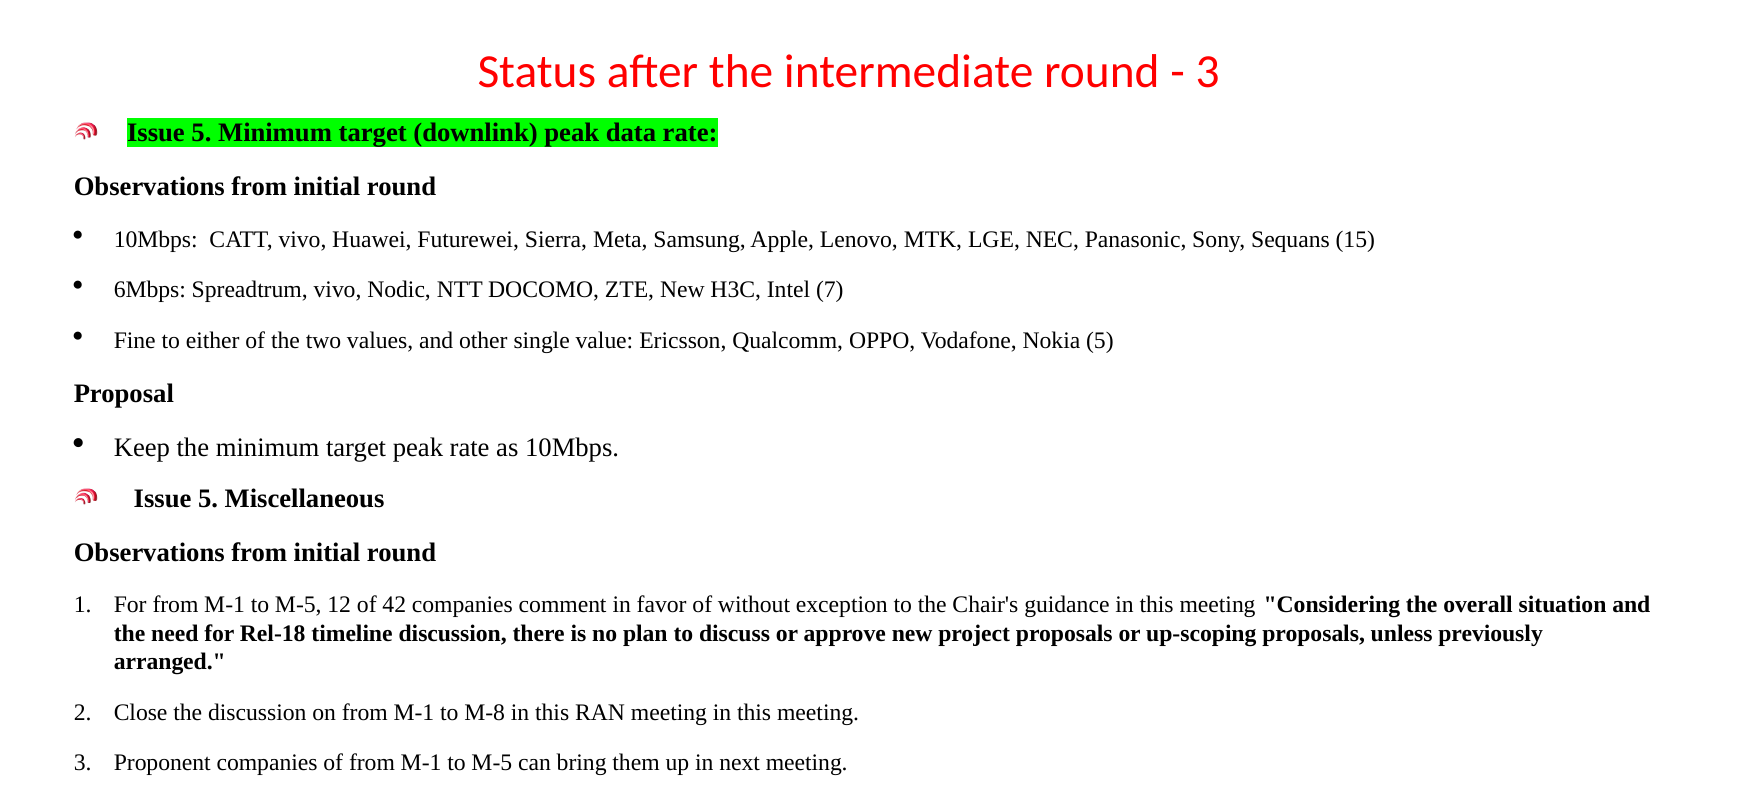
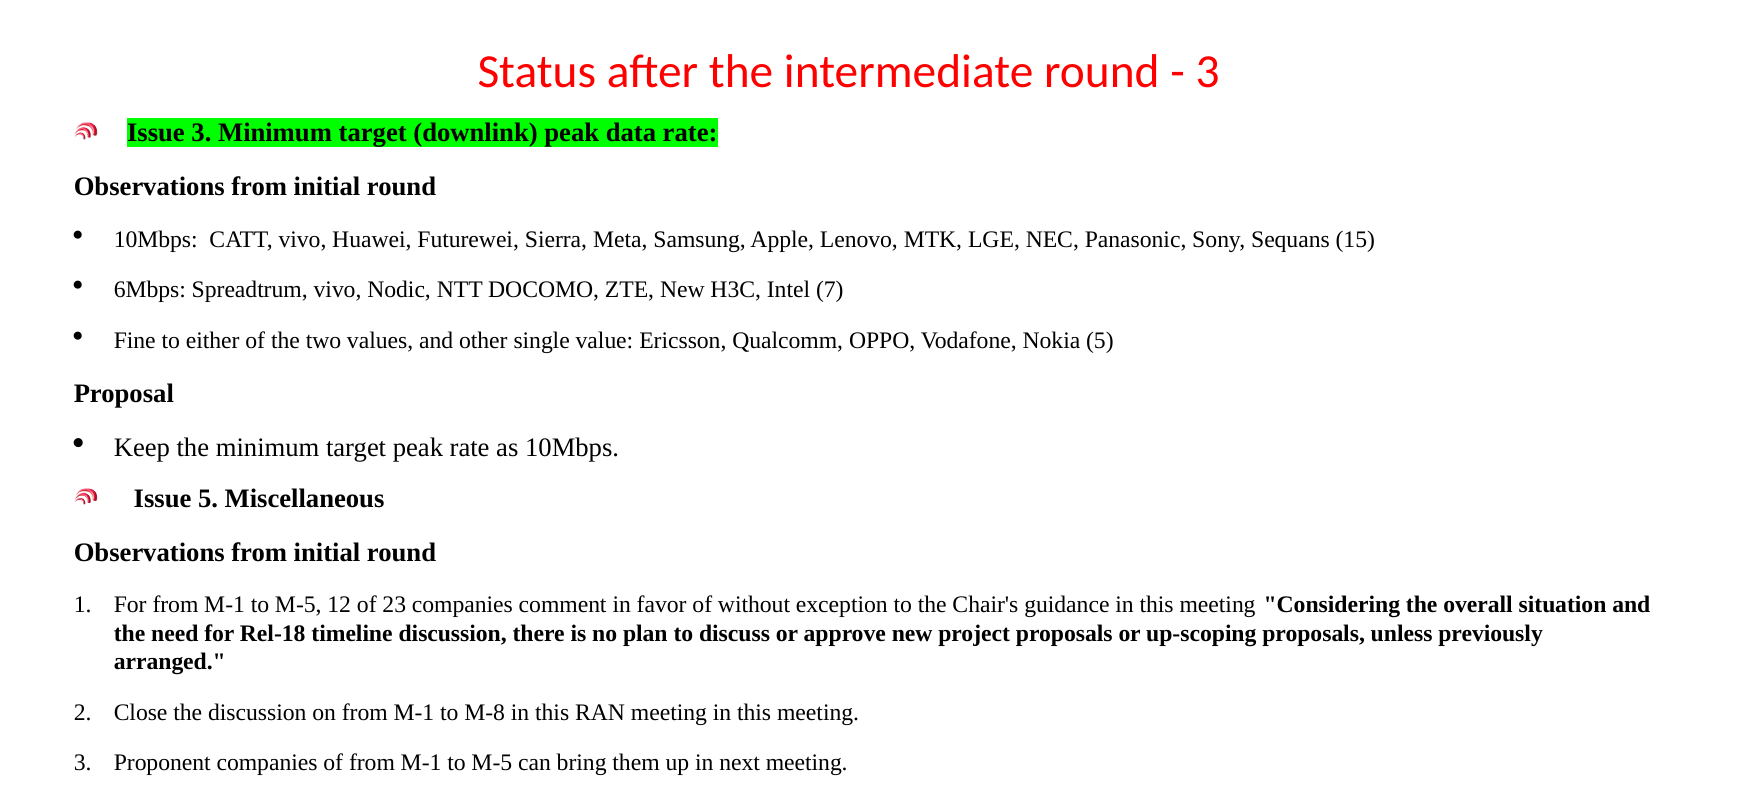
5: 5 -> 3 (201, 133)
42: 42 -> 23 (394, 605)
